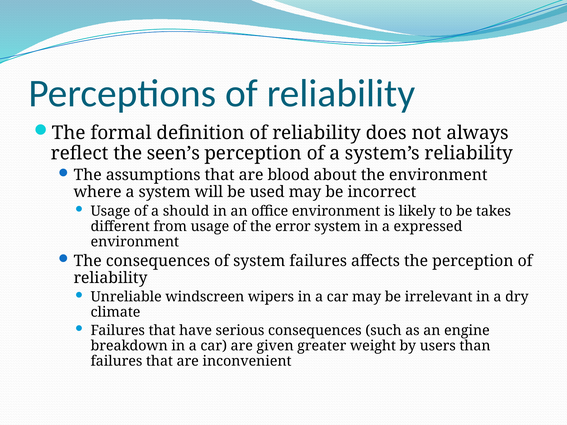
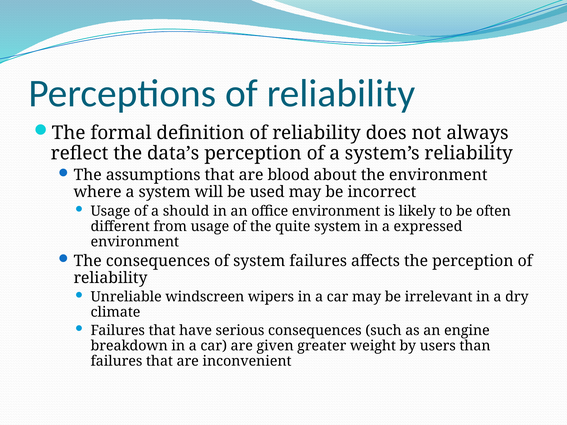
seen’s: seen’s -> data’s (173, 153)
takes: takes -> often (493, 211)
error: error -> quite (293, 226)
